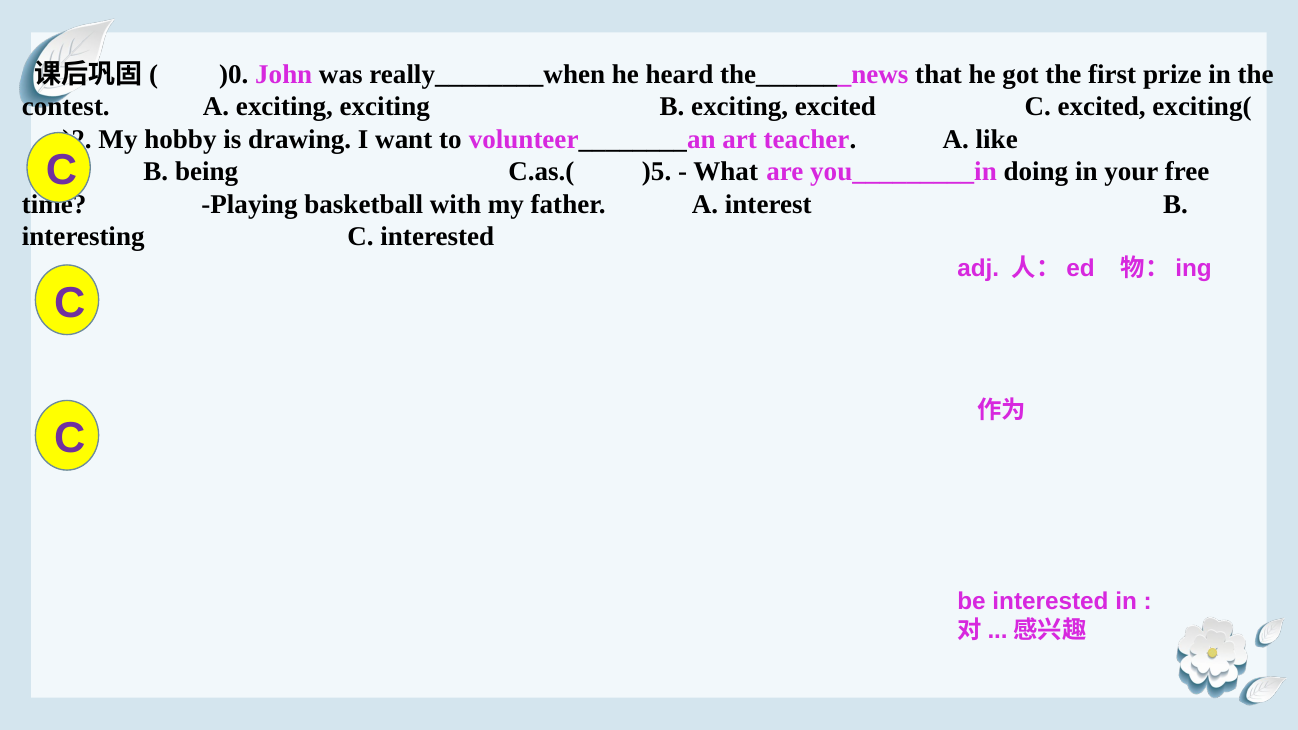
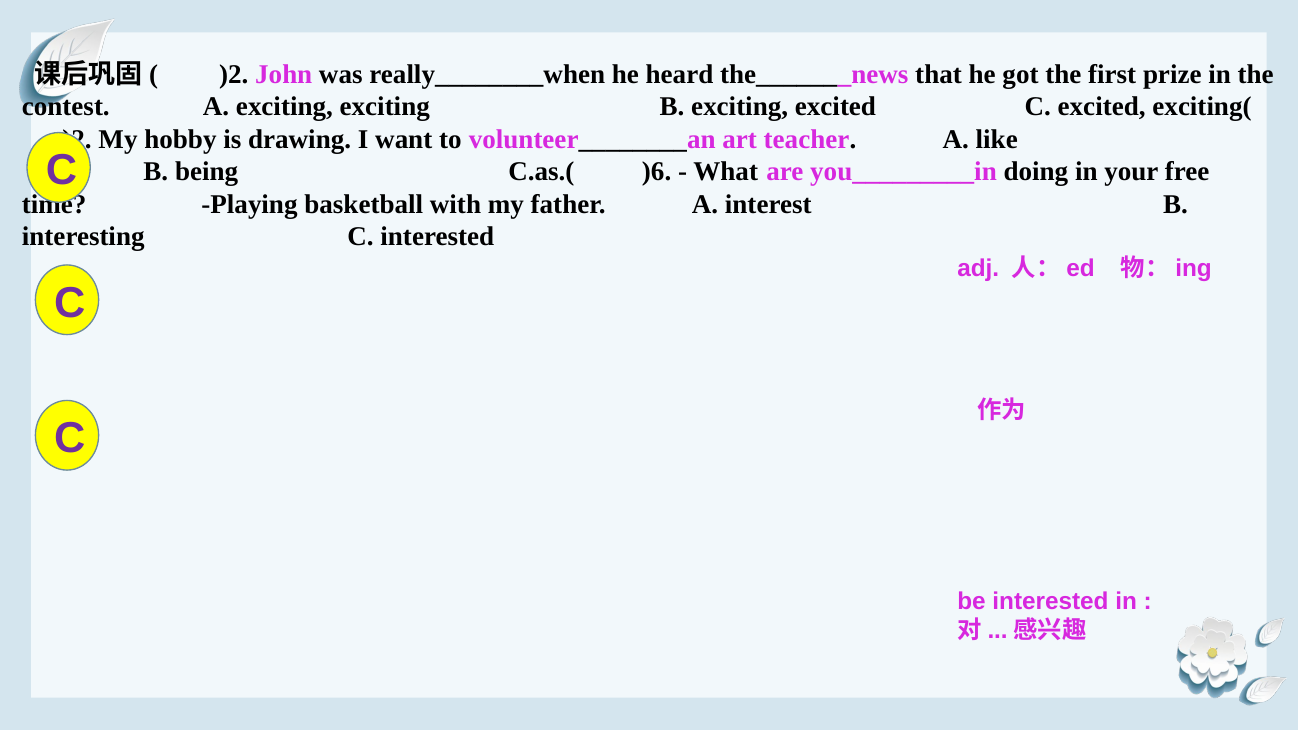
)0: )0 -> )2 (234, 75)
)5: )5 -> )6 (657, 172)
